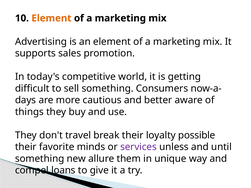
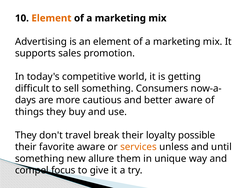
favorite minds: minds -> aware (91, 147)
services colour: purple -> orange (138, 147)
loans: loans -> focus (63, 171)
